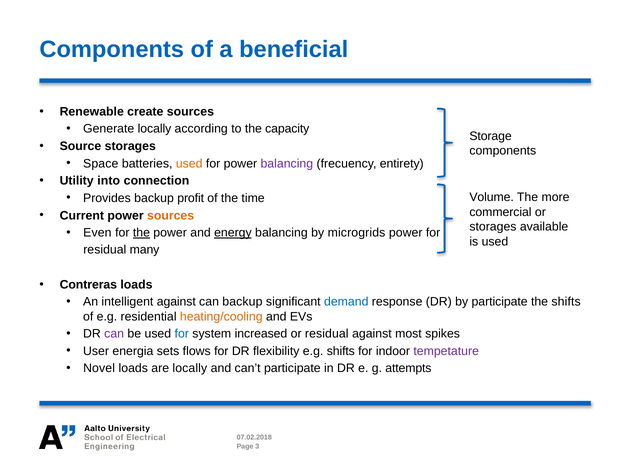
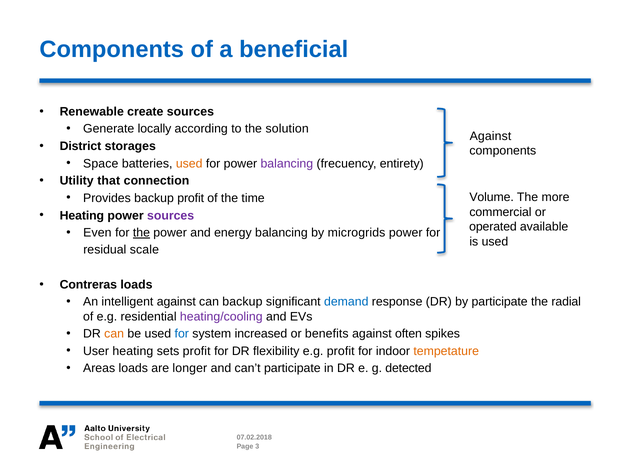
capacity: capacity -> solution (287, 129)
Storage: Storage -> Against (490, 136)
Source: Source -> District (80, 146)
into: into -> that (109, 181)
Current: Current -> Heating (82, 216)
sources colour: orange -> purple (171, 216)
storages: storages -> operated (493, 227)
energy underline: present -> none (233, 233)
many: many -> scale (144, 250)
the shifts: shifts -> radial (566, 302)
heating/cooling colour: orange -> purple (221, 317)
can colour: purple -> orange (114, 334)
or residual: residual -> benefits (327, 334)
most: most -> often (409, 334)
User energia: energia -> heating (133, 351)
sets flows: flows -> profit (197, 351)
e.g shifts: shifts -> profit (341, 351)
tempetature colour: purple -> orange (446, 351)
Novel: Novel -> Areas (99, 368)
are locally: locally -> longer (190, 368)
attempts: attempts -> detected (408, 368)
